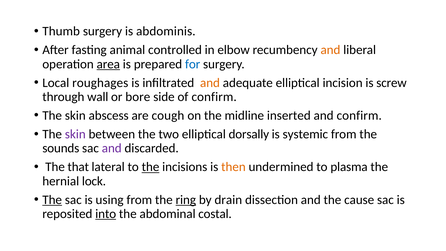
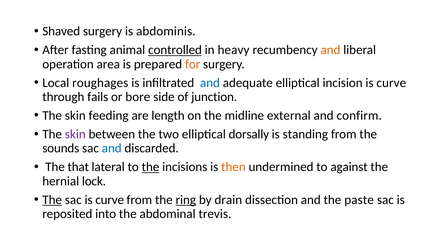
Thumb: Thumb -> Shaved (61, 31)
controlled underline: none -> present (175, 50)
elbow: elbow -> heavy (234, 50)
area underline: present -> none (108, 64)
for colour: blue -> orange (193, 64)
and colour: orange -> blue (210, 83)
incision is screw: screw -> curve (391, 83)
wall: wall -> fails (98, 97)
of confirm: confirm -> junction (214, 97)
abscess: abscess -> feeding (109, 115)
cough: cough -> length (168, 115)
inserted: inserted -> external (289, 115)
systemic: systemic -> standing (305, 134)
and colour: purple -> blue (112, 148)
plasma: plasma -> against (349, 167)
sac is using: using -> curve (110, 200)
cause: cause -> paste (359, 200)
into underline: present -> none (106, 214)
costal: costal -> trevis (215, 214)
